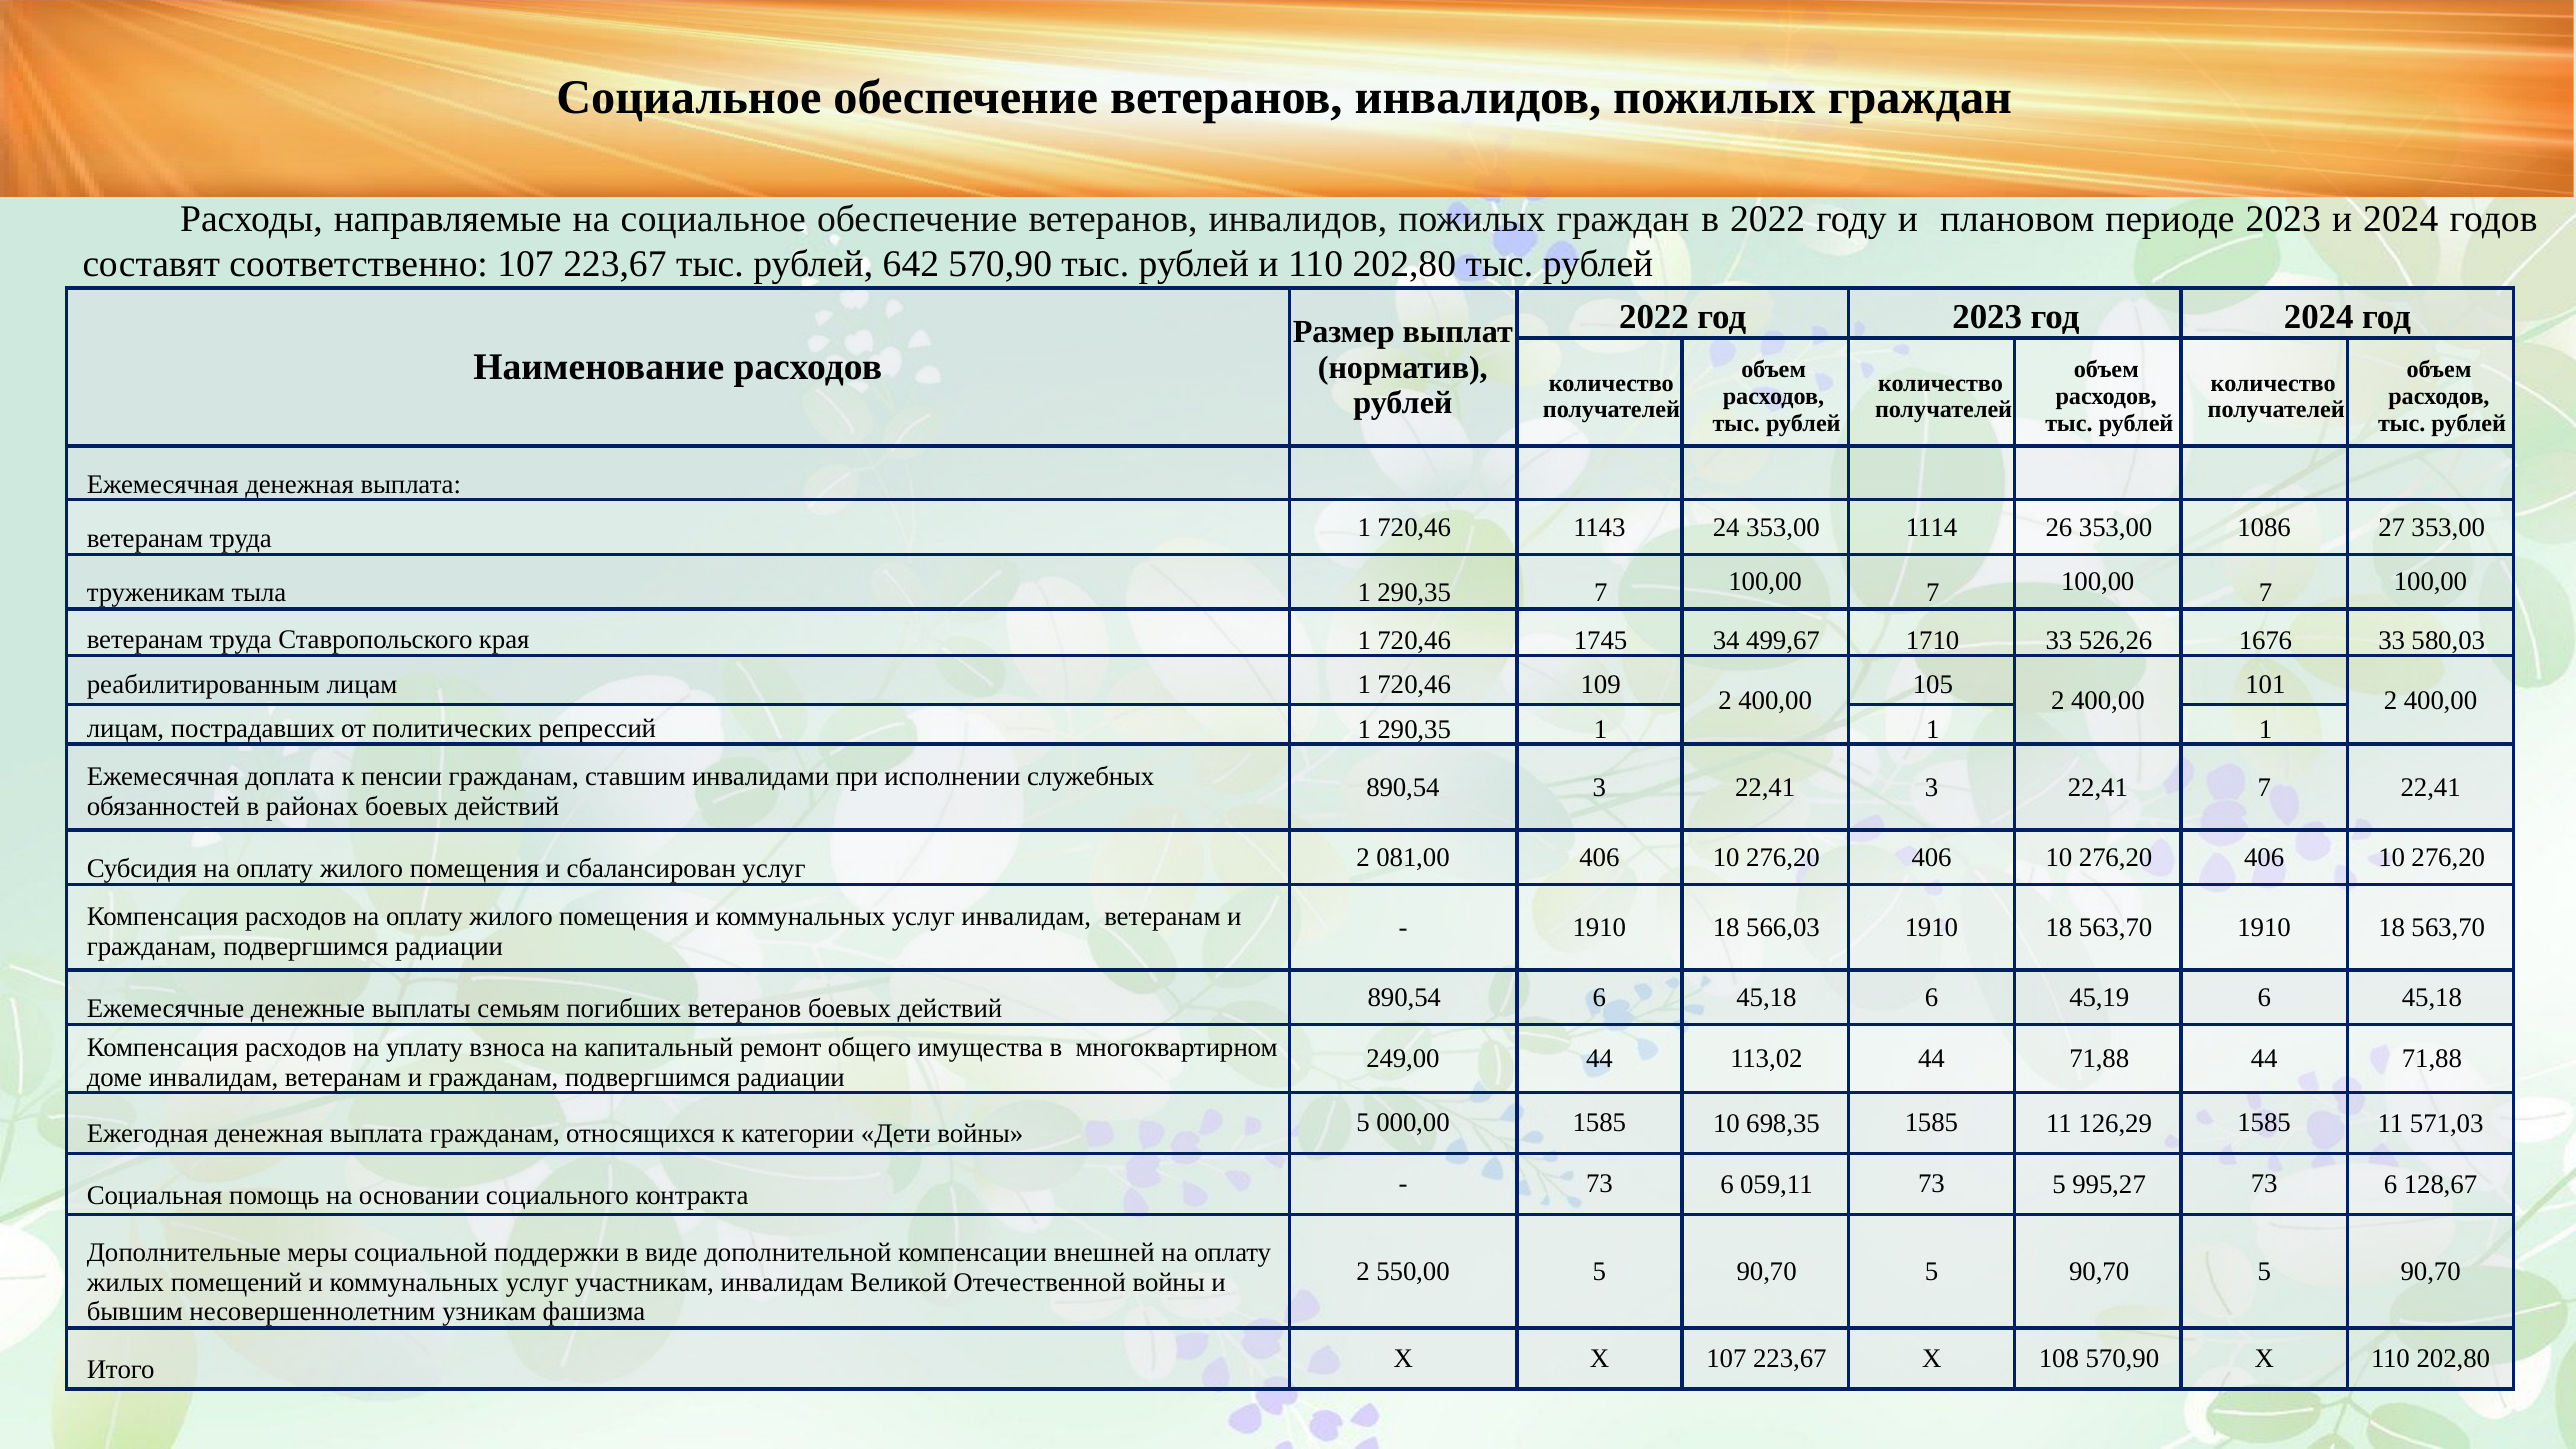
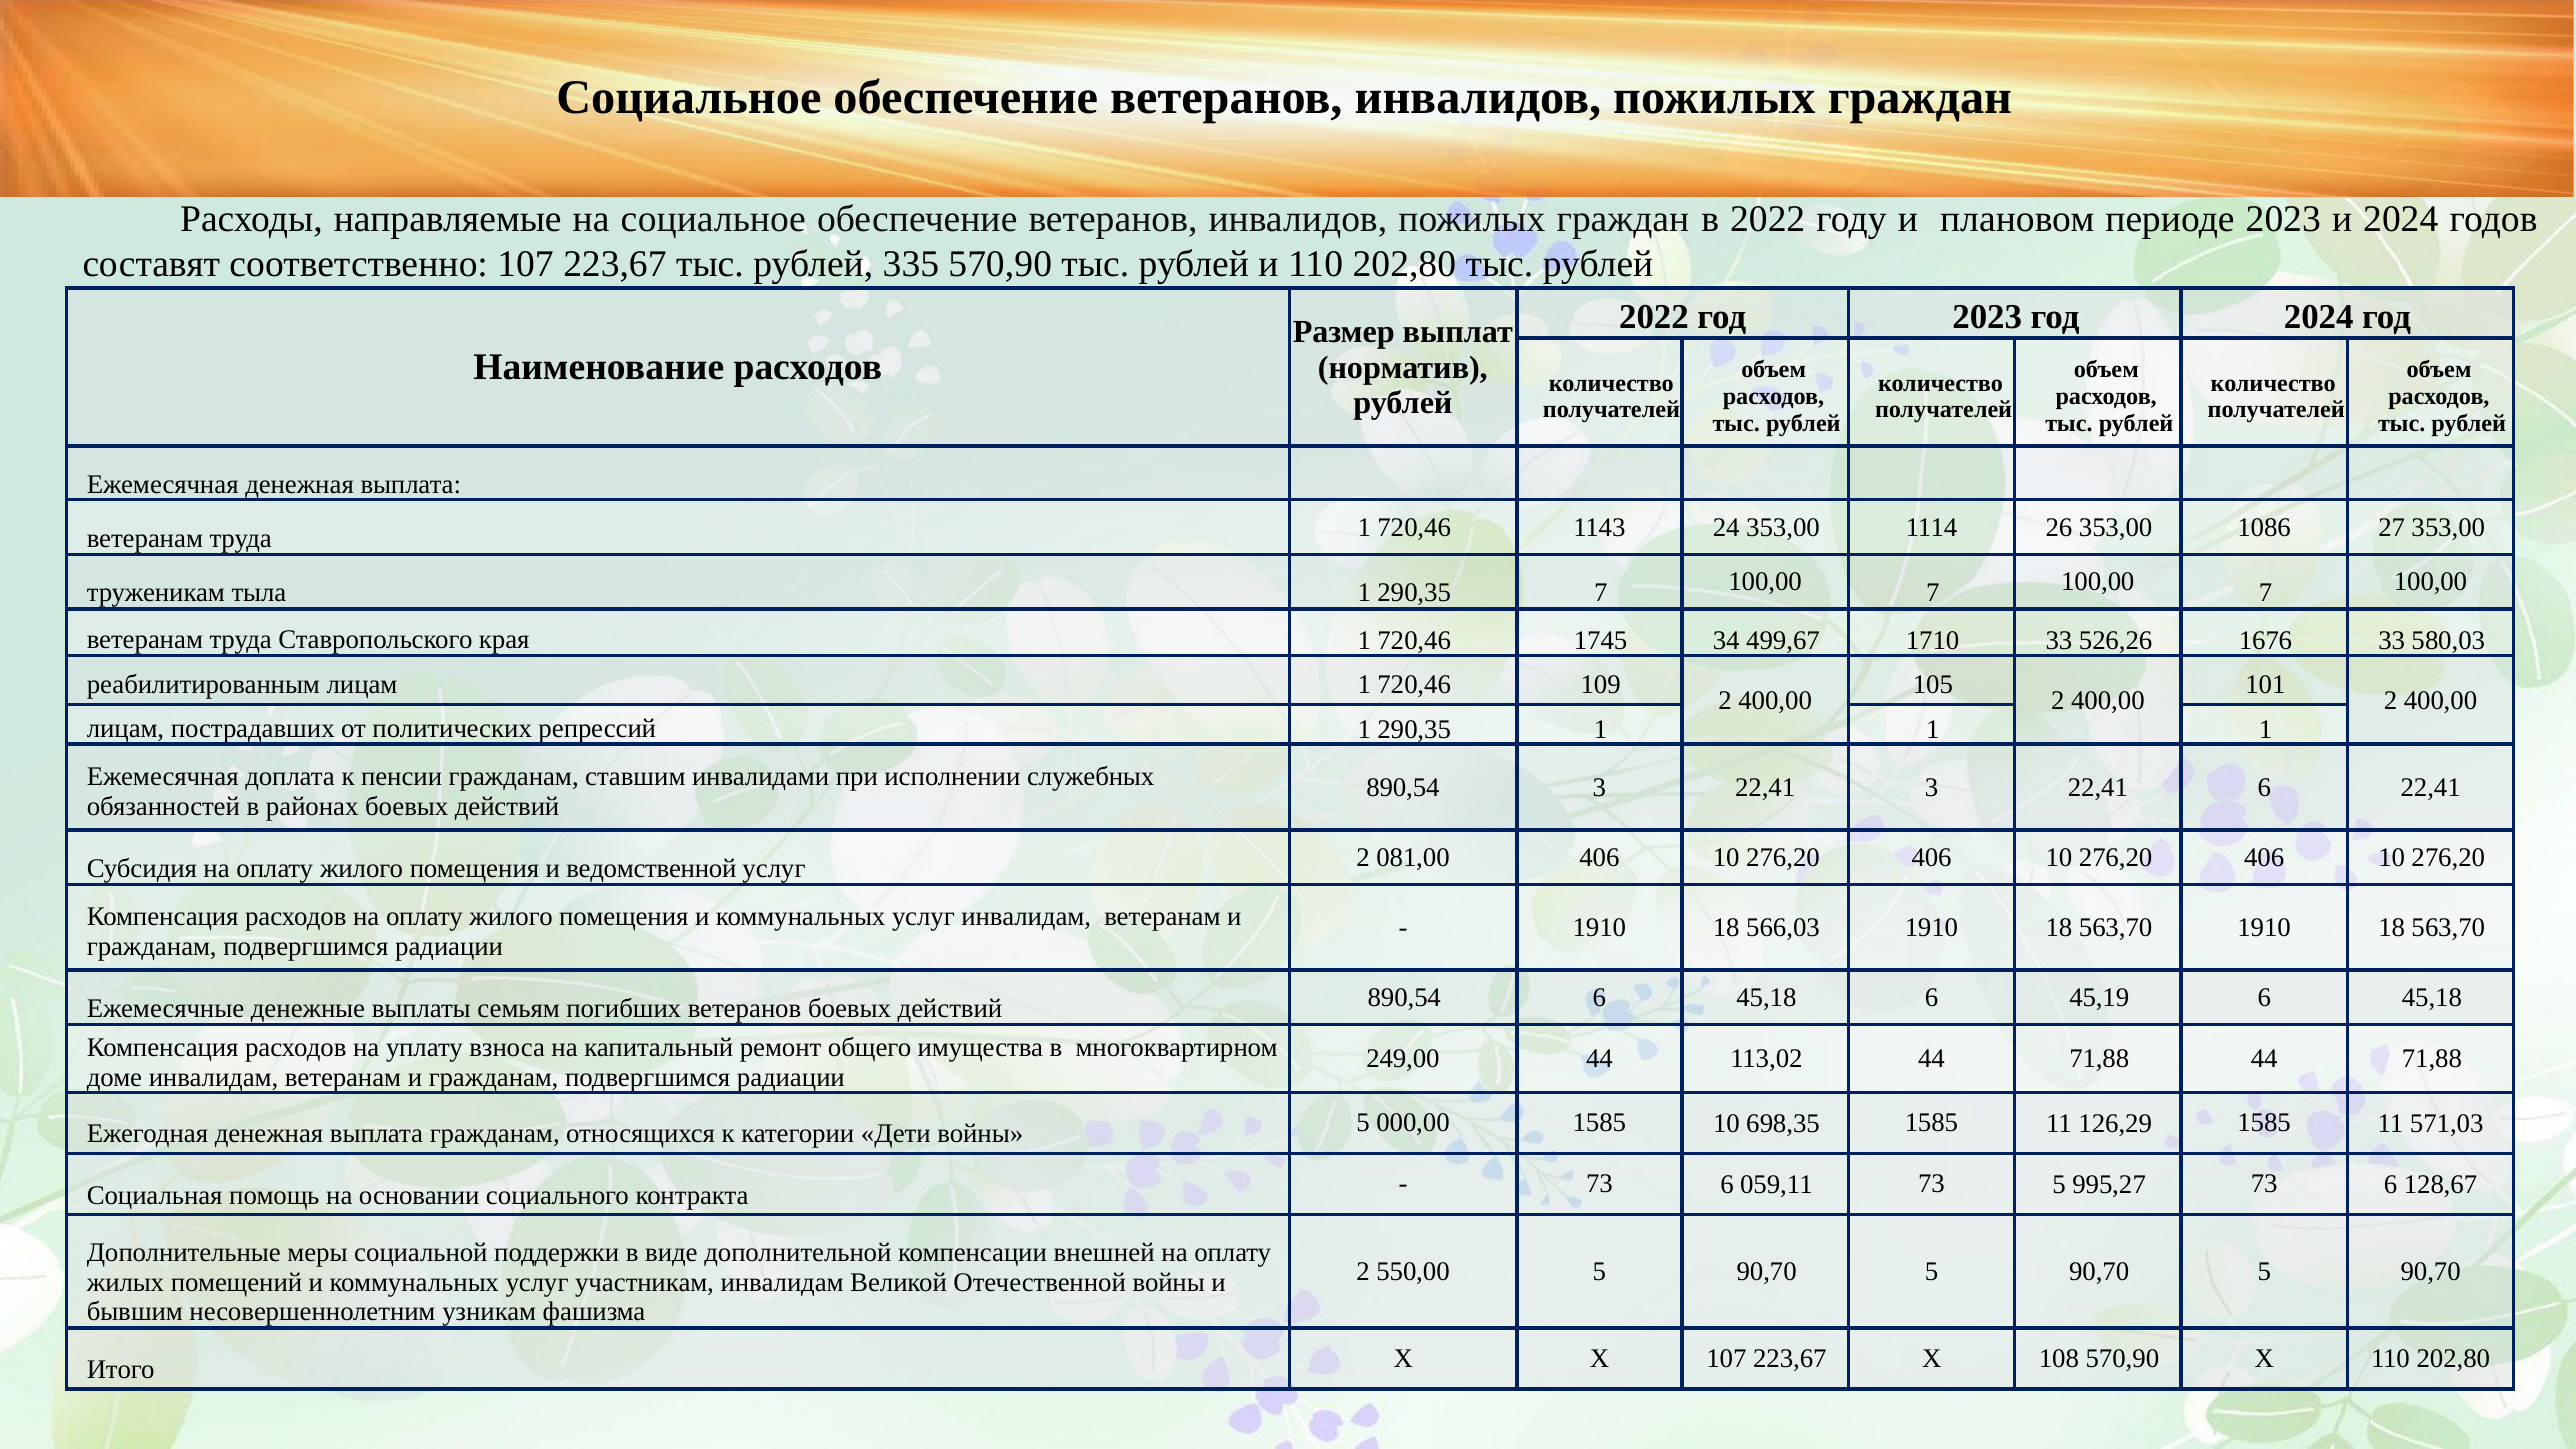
642: 642 -> 335 (911, 264)
22,41 7: 7 -> 6 (2264, 787)
сбалансирован: сбалансирован -> ведомственной (651, 868)
